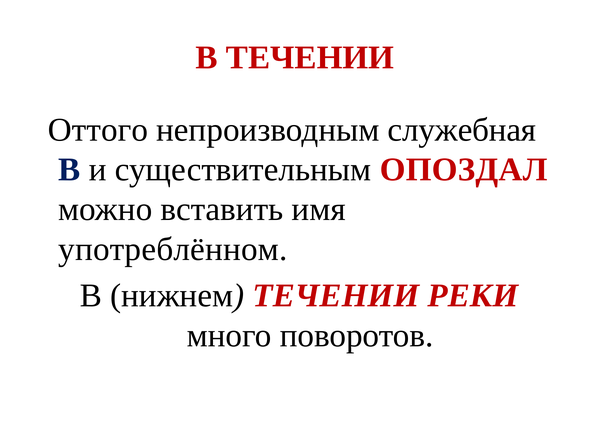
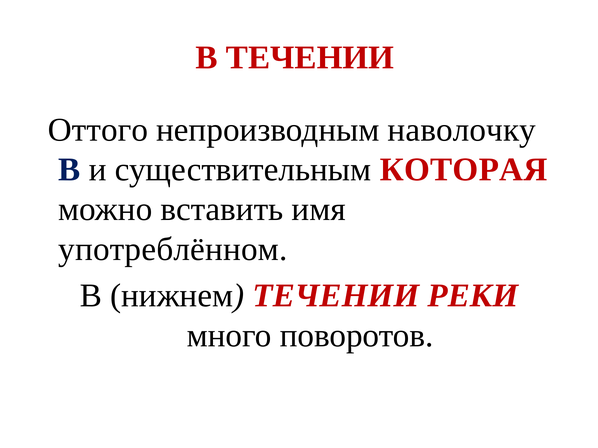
служебная: служебная -> наволочку (462, 130)
ОПОЗДАЛ: ОПОЗДАЛ -> КОТОРАЯ (464, 170)
